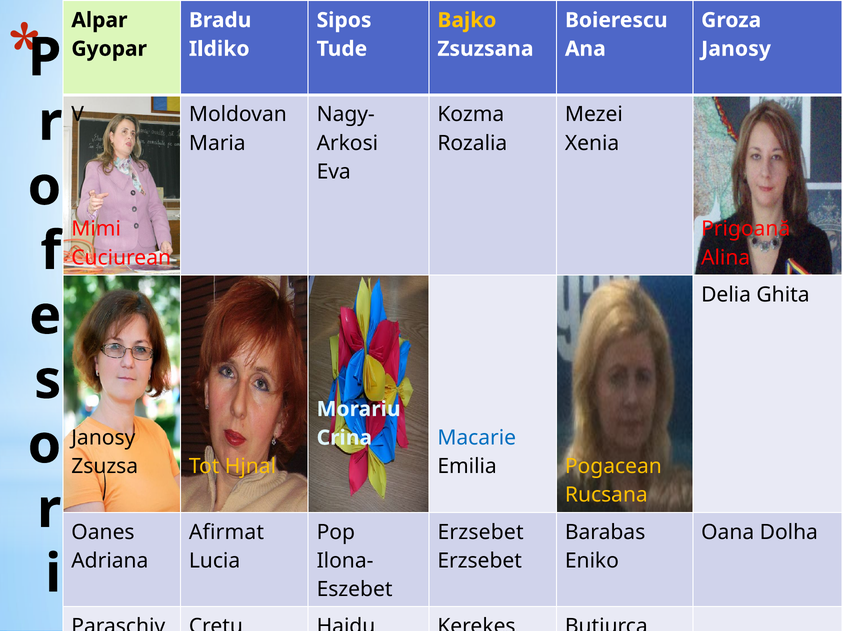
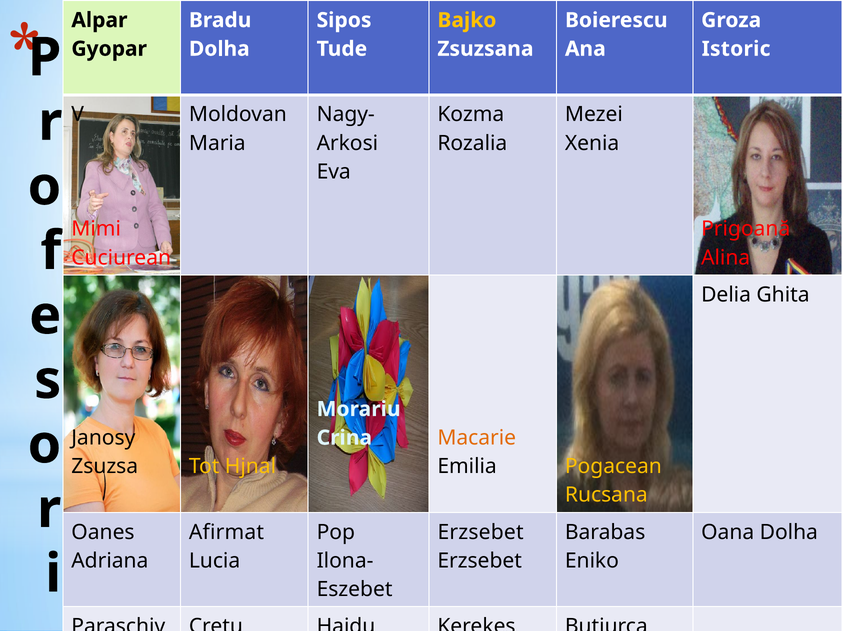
Ildiko: Ildiko -> Dolha (219, 49)
Janosy: Janosy -> Istoric (736, 49)
Macarie colour: blue -> orange (477, 438)
